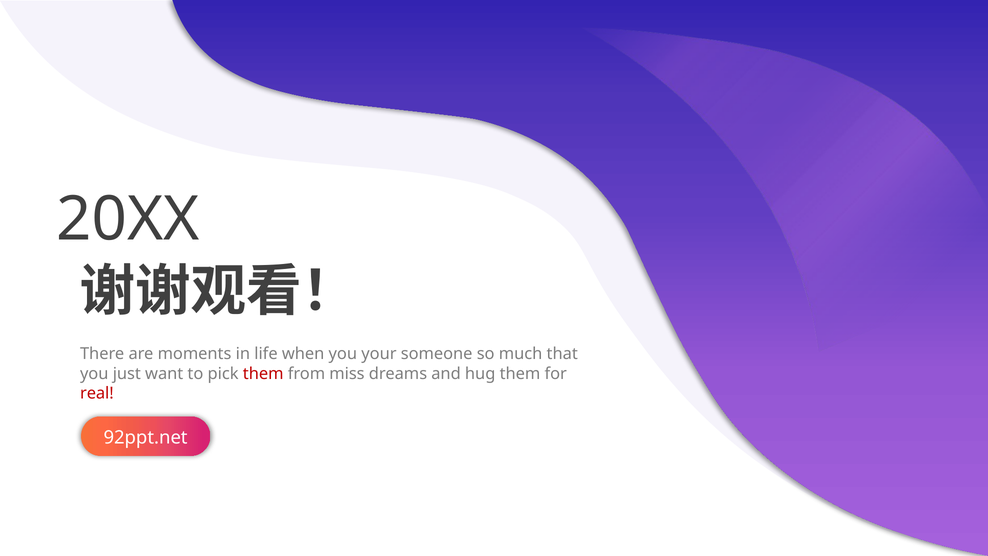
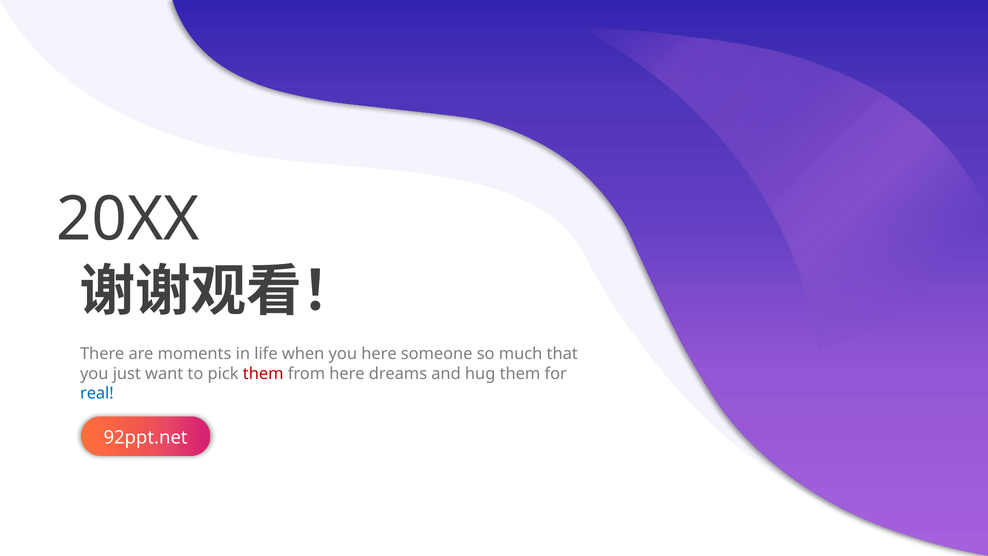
you your: your -> here (379, 354)
from miss: miss -> here (347, 373)
real colour: red -> blue (97, 393)
